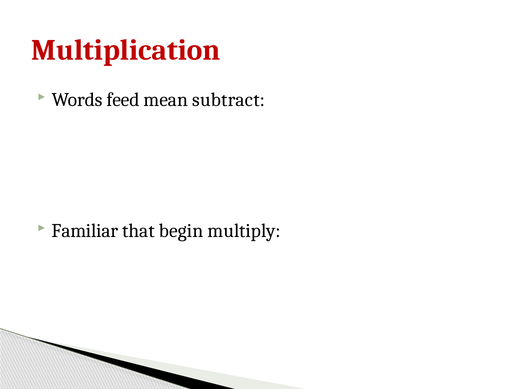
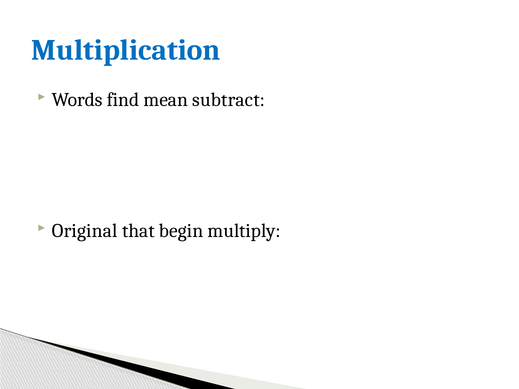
Multiplication colour: red -> blue (126, 50)
feed: feed -> find (123, 100)
Familiar: Familiar -> Original (85, 231)
